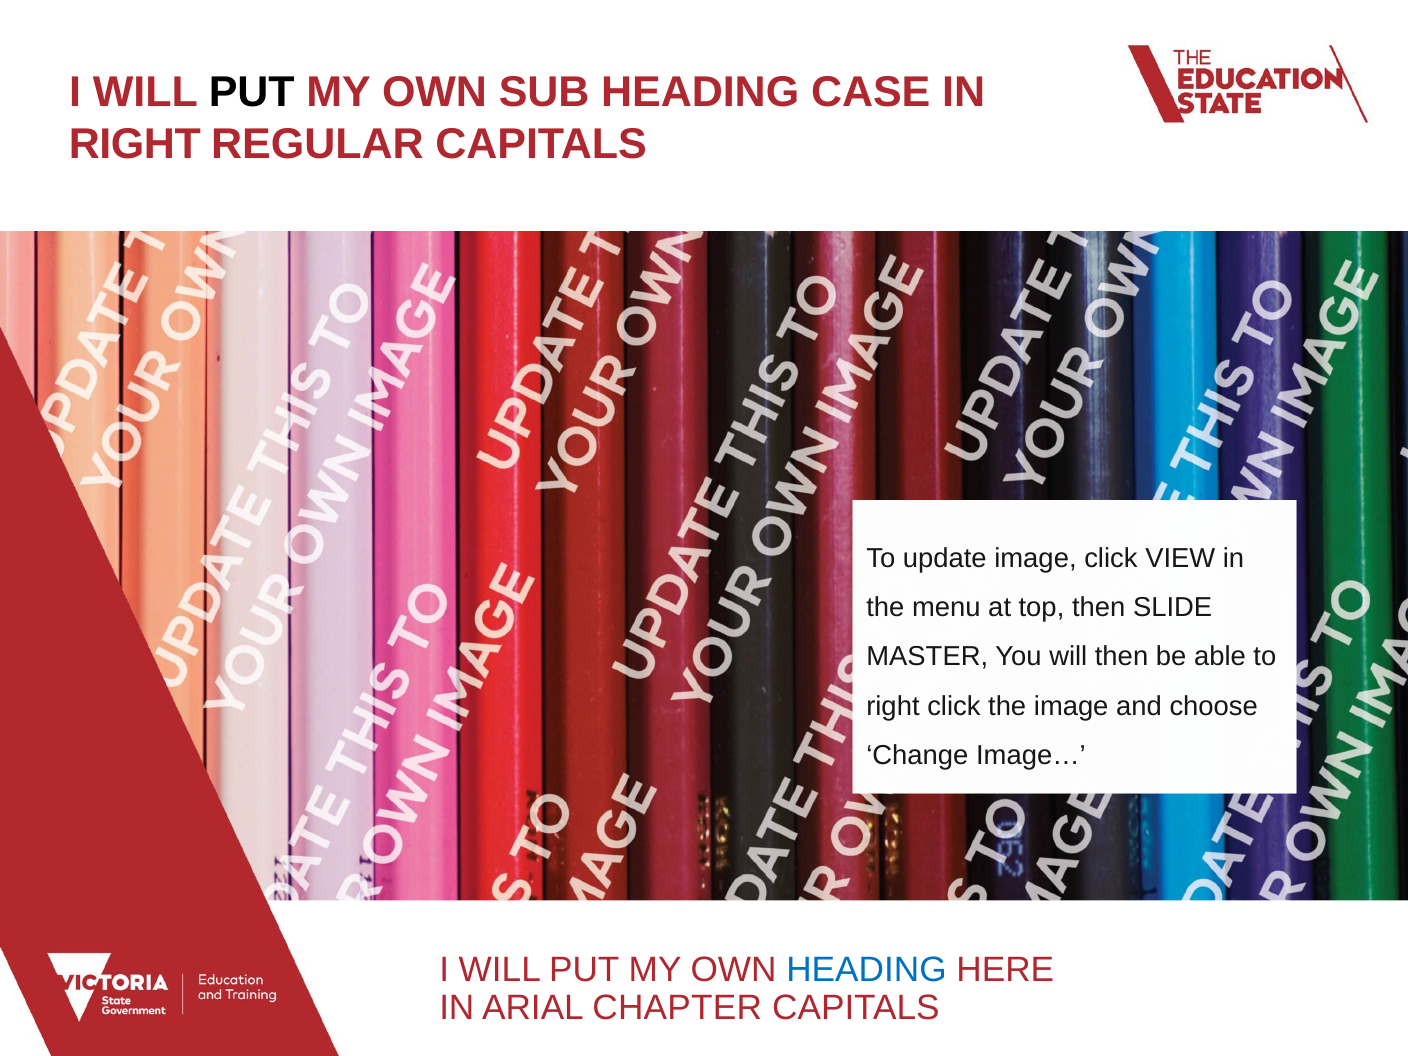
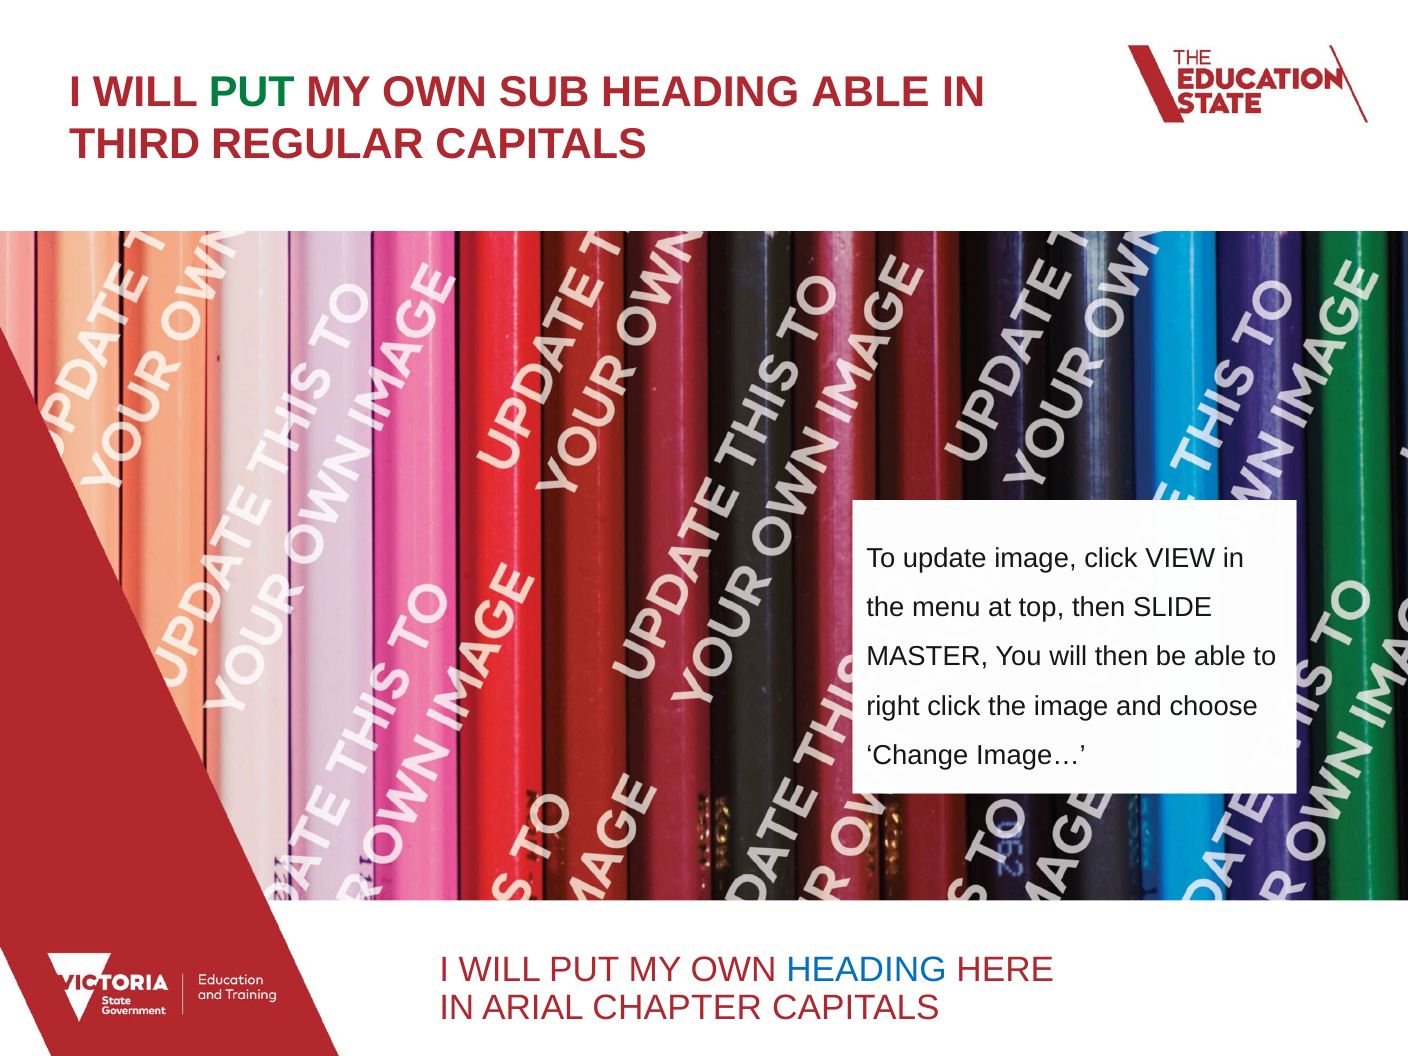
PUT colour: black -> green (252, 92)
HEADING CASE: CASE -> ABLE (870, 92)
RIGHT: RIGHT -> THIRD (135, 144)
